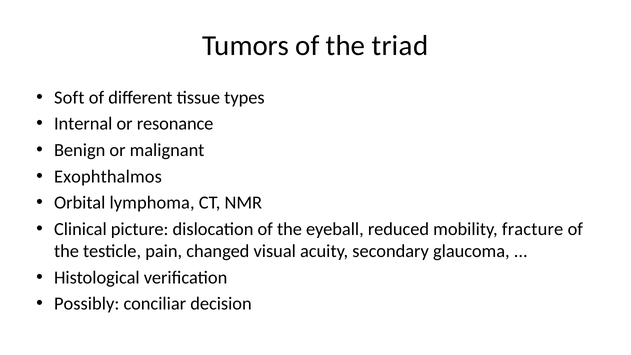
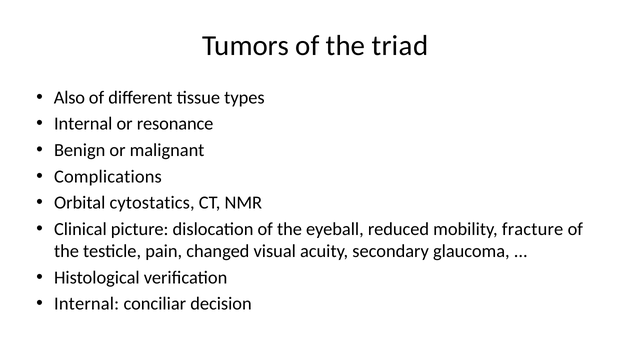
Soft: Soft -> Also (69, 98)
Exophthalmos: Exophthalmos -> Complications (108, 176)
lymphoma: lymphoma -> cytostatics (152, 203)
Possibly: Possibly -> Internal (87, 304)
